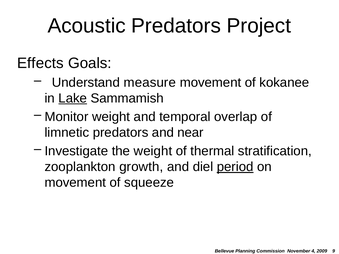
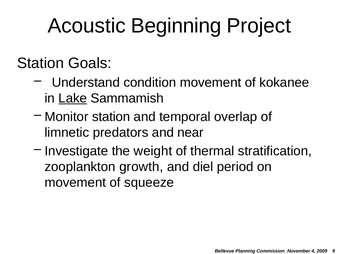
Acoustic Predators: Predators -> Beginning (176, 26)
Effects: Effects -> Station (40, 63)
measure: measure -> condition (150, 83)
Monitor weight: weight -> station (111, 117)
period underline: present -> none (235, 167)
